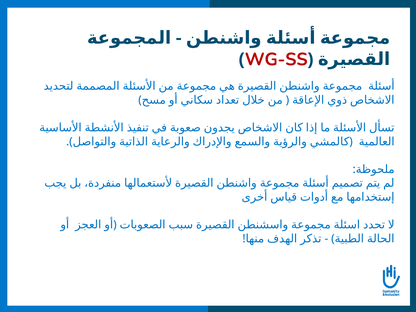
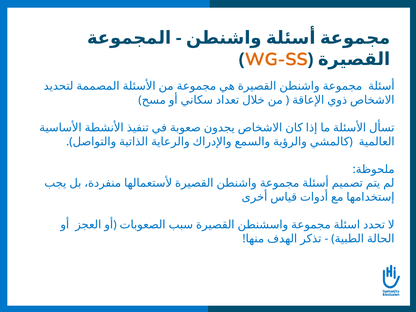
WG-SS colour: red -> orange (276, 59)
